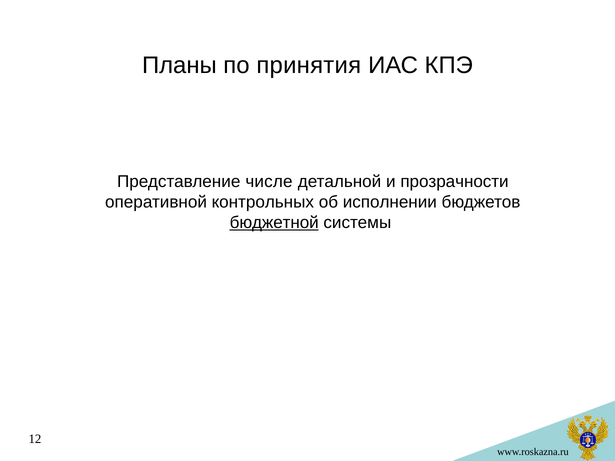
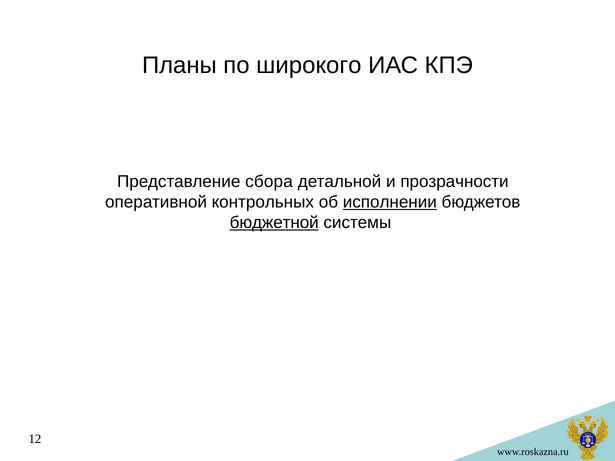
принятия: принятия -> широкого (309, 65)
числе: числе -> сбора (269, 182)
исполнении underline: none -> present (390, 202)
